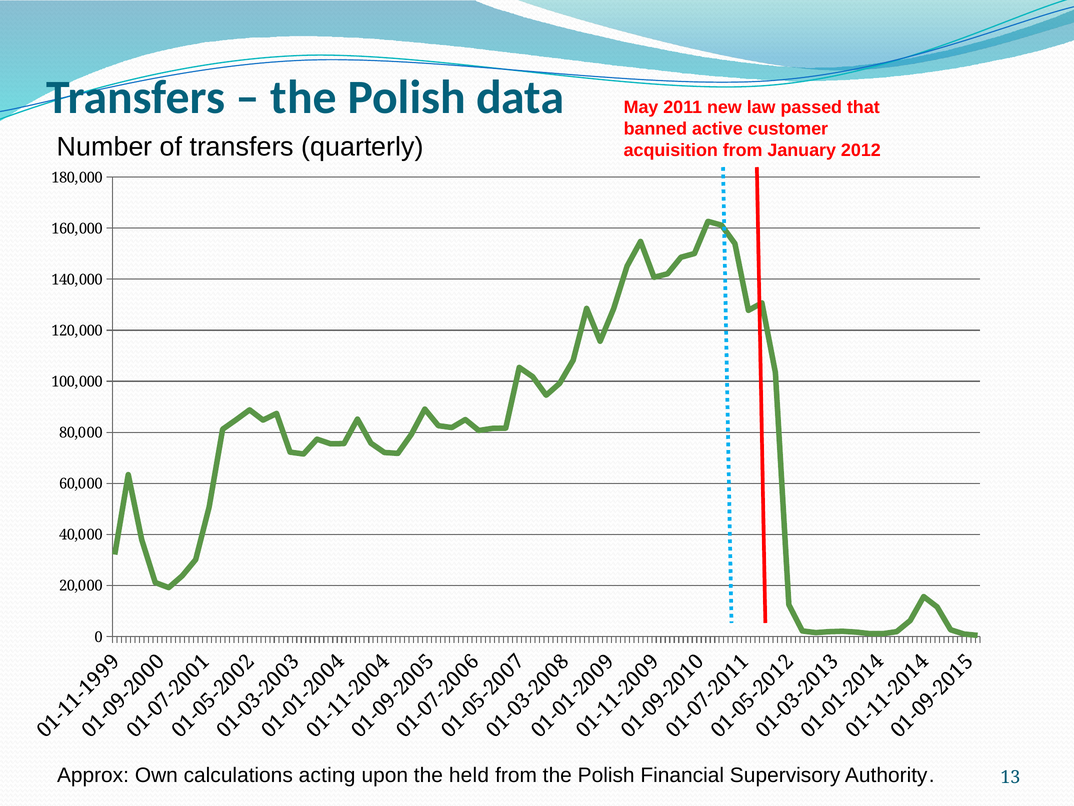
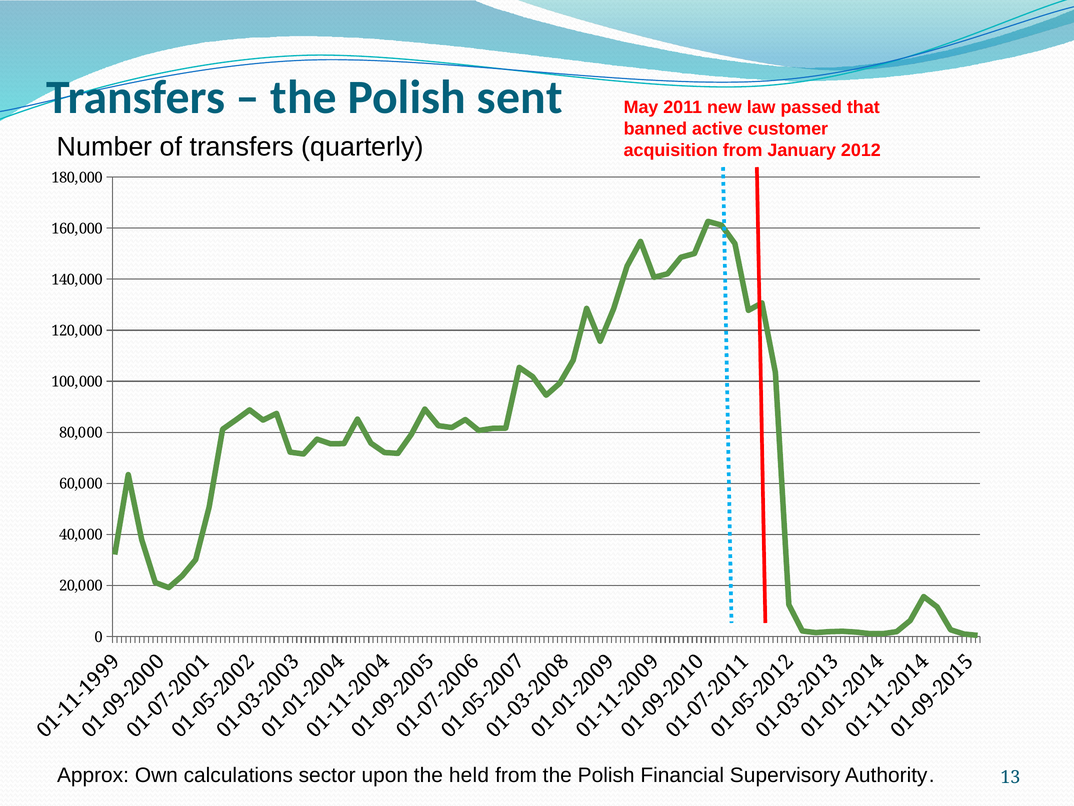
data: data -> sent (520, 97)
acting: acting -> sector (327, 775)
